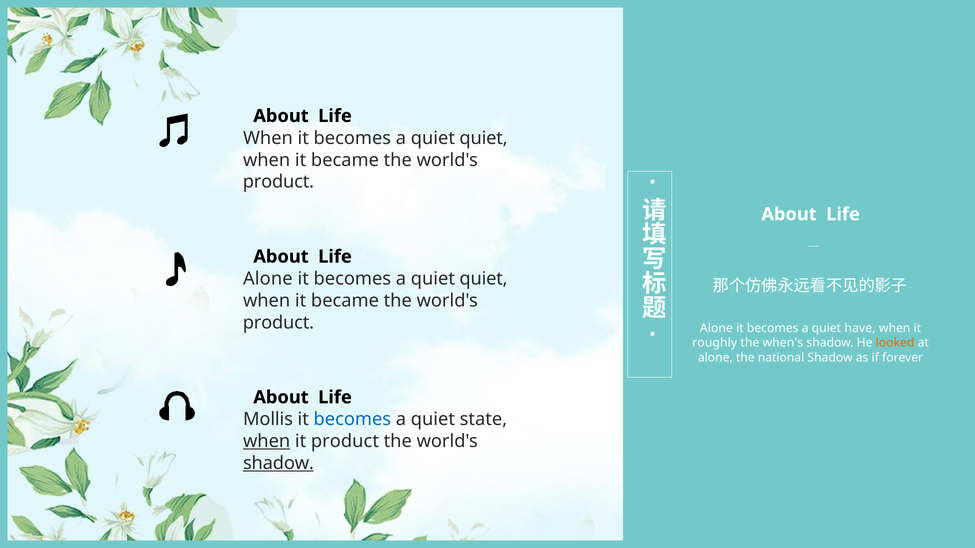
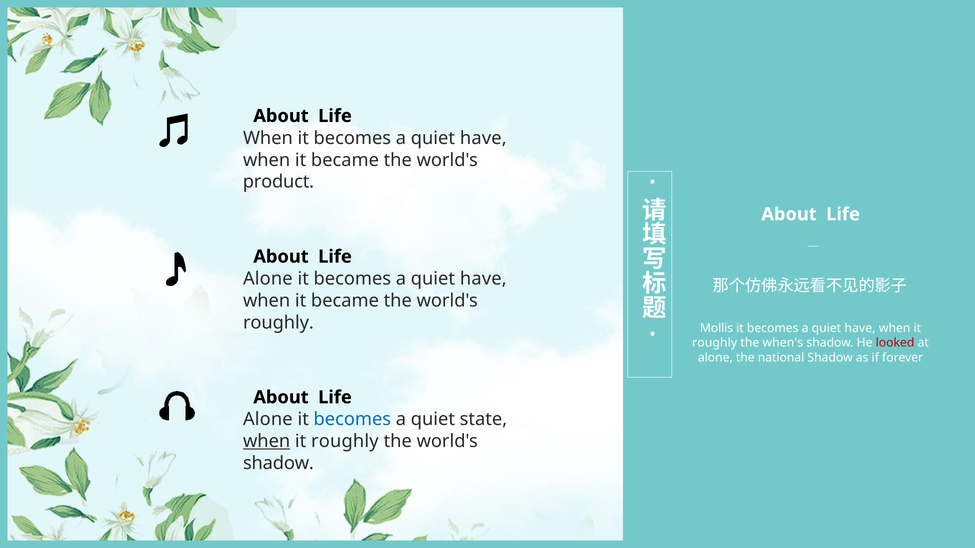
quiet: quiet -> have (483, 138)
quiet: quiet -> have (483, 279)
product: product -> roughly (278, 323)
Alone: Alone -> Mollis (717, 329)
looked colour: orange -> red (895, 343)
Mollis: Mollis -> Alone (268, 420)
product: product -> roughly (345, 442)
shadow underline: present -> none (278, 464)
